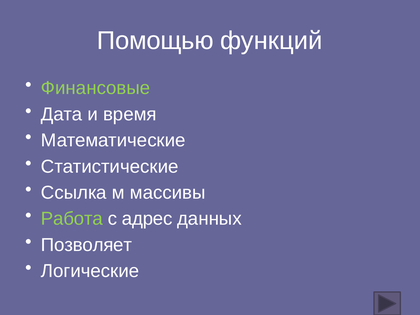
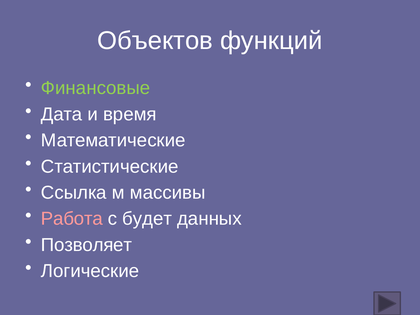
Помощью: Помощью -> Объектов (155, 41)
Работа colour: light green -> pink (72, 219)
адрес: адрес -> будет (147, 219)
